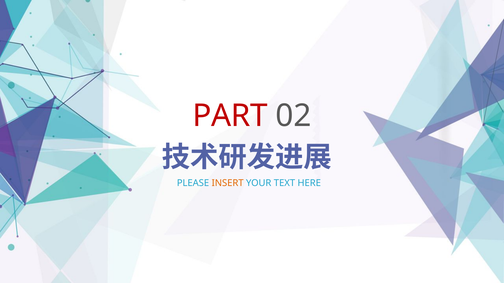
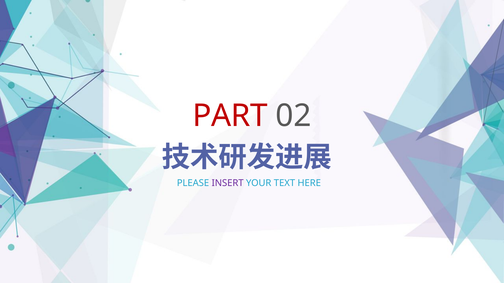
INSERT colour: orange -> purple (228, 183)
